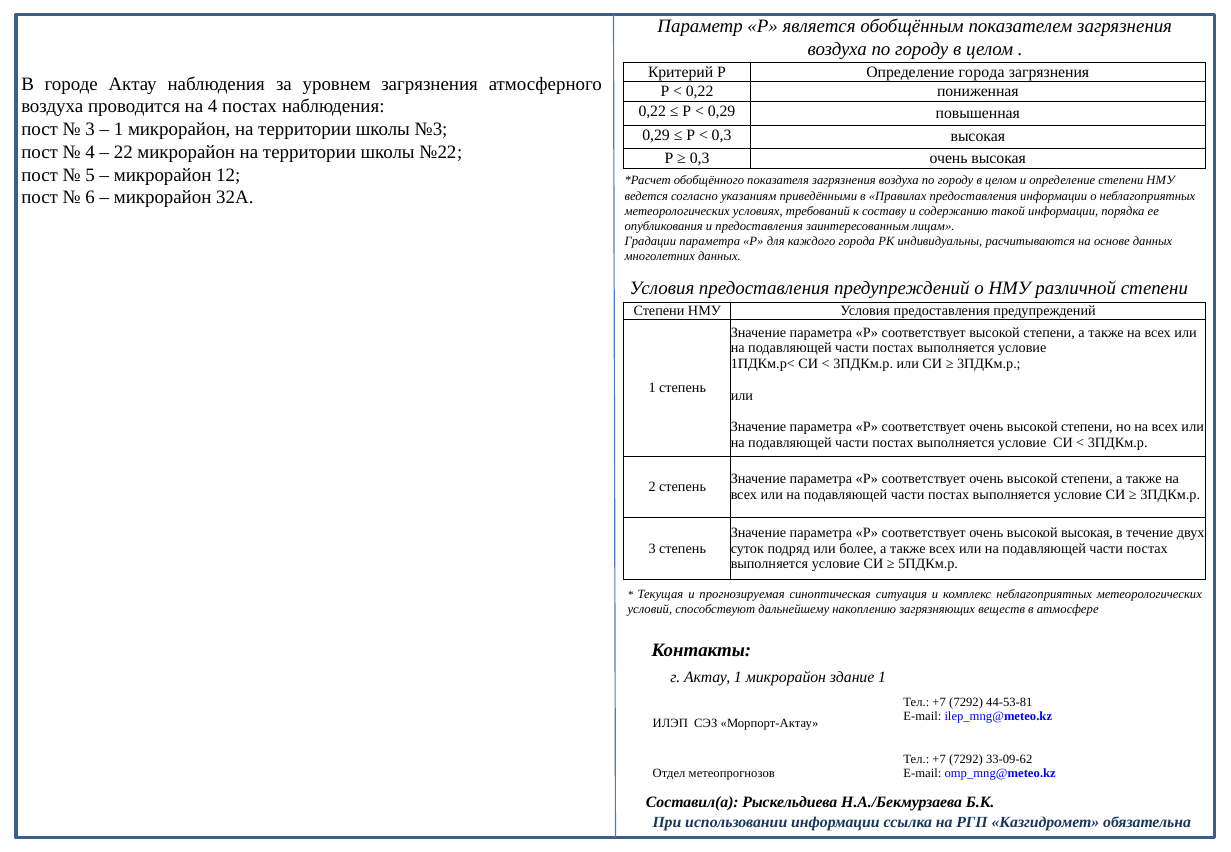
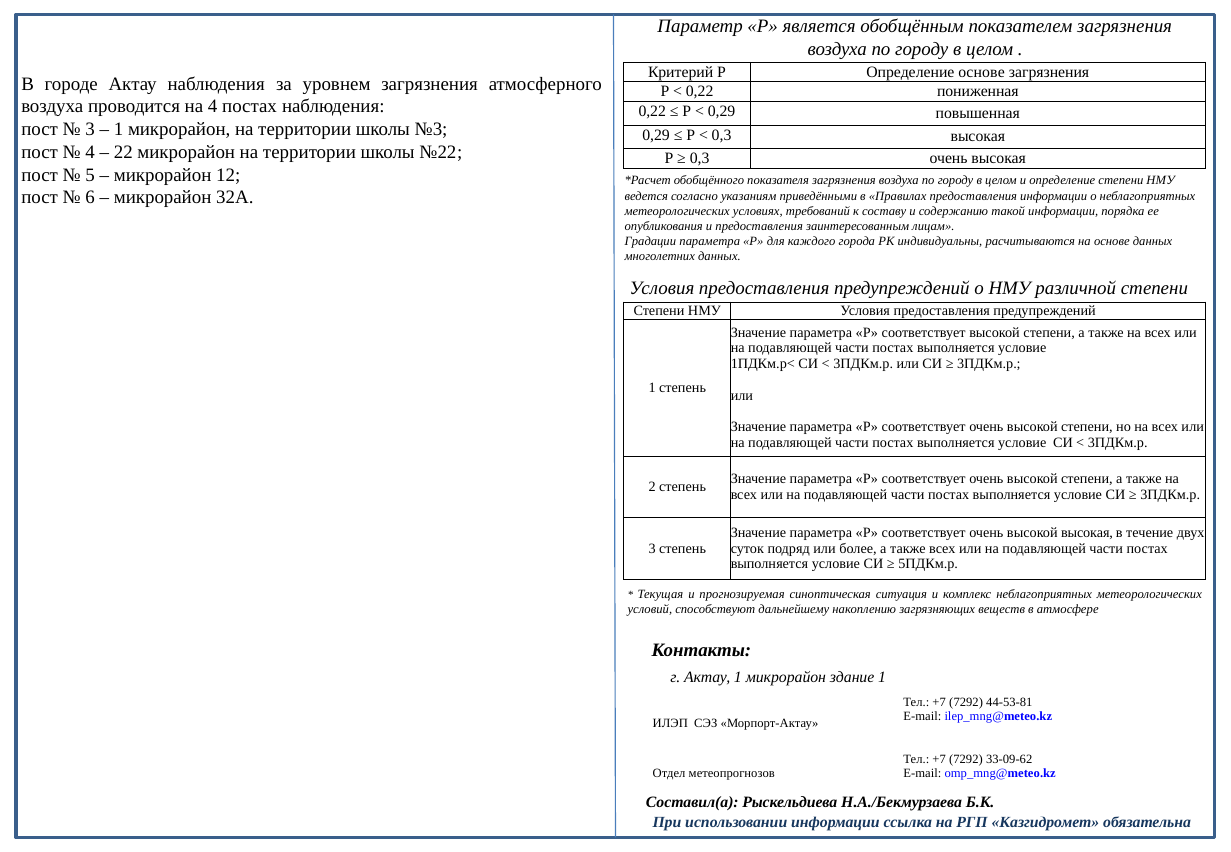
Определение города: города -> основе (982, 72)
